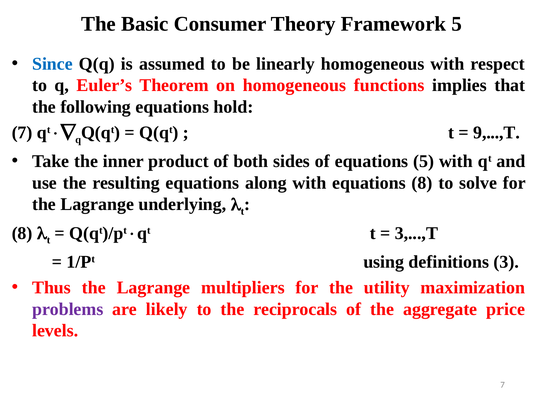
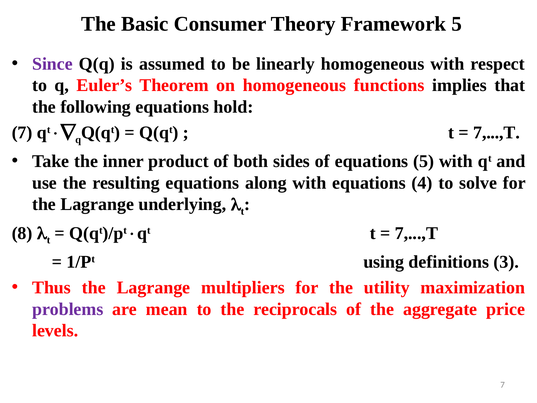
Since colour: blue -> purple (52, 64)
9,...,T: 9,...,T -> 7,...,T (497, 133)
equations 8: 8 -> 4 (422, 183)
3,...,T: 3,...,T -> 7,...,T (416, 233)
likely: likely -> mean (167, 309)
